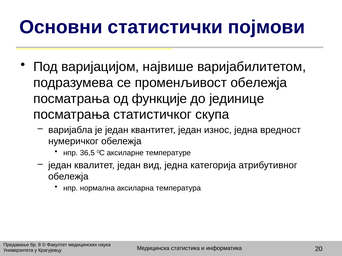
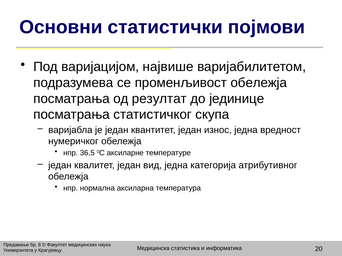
функције: функције -> резултат (159, 99)
